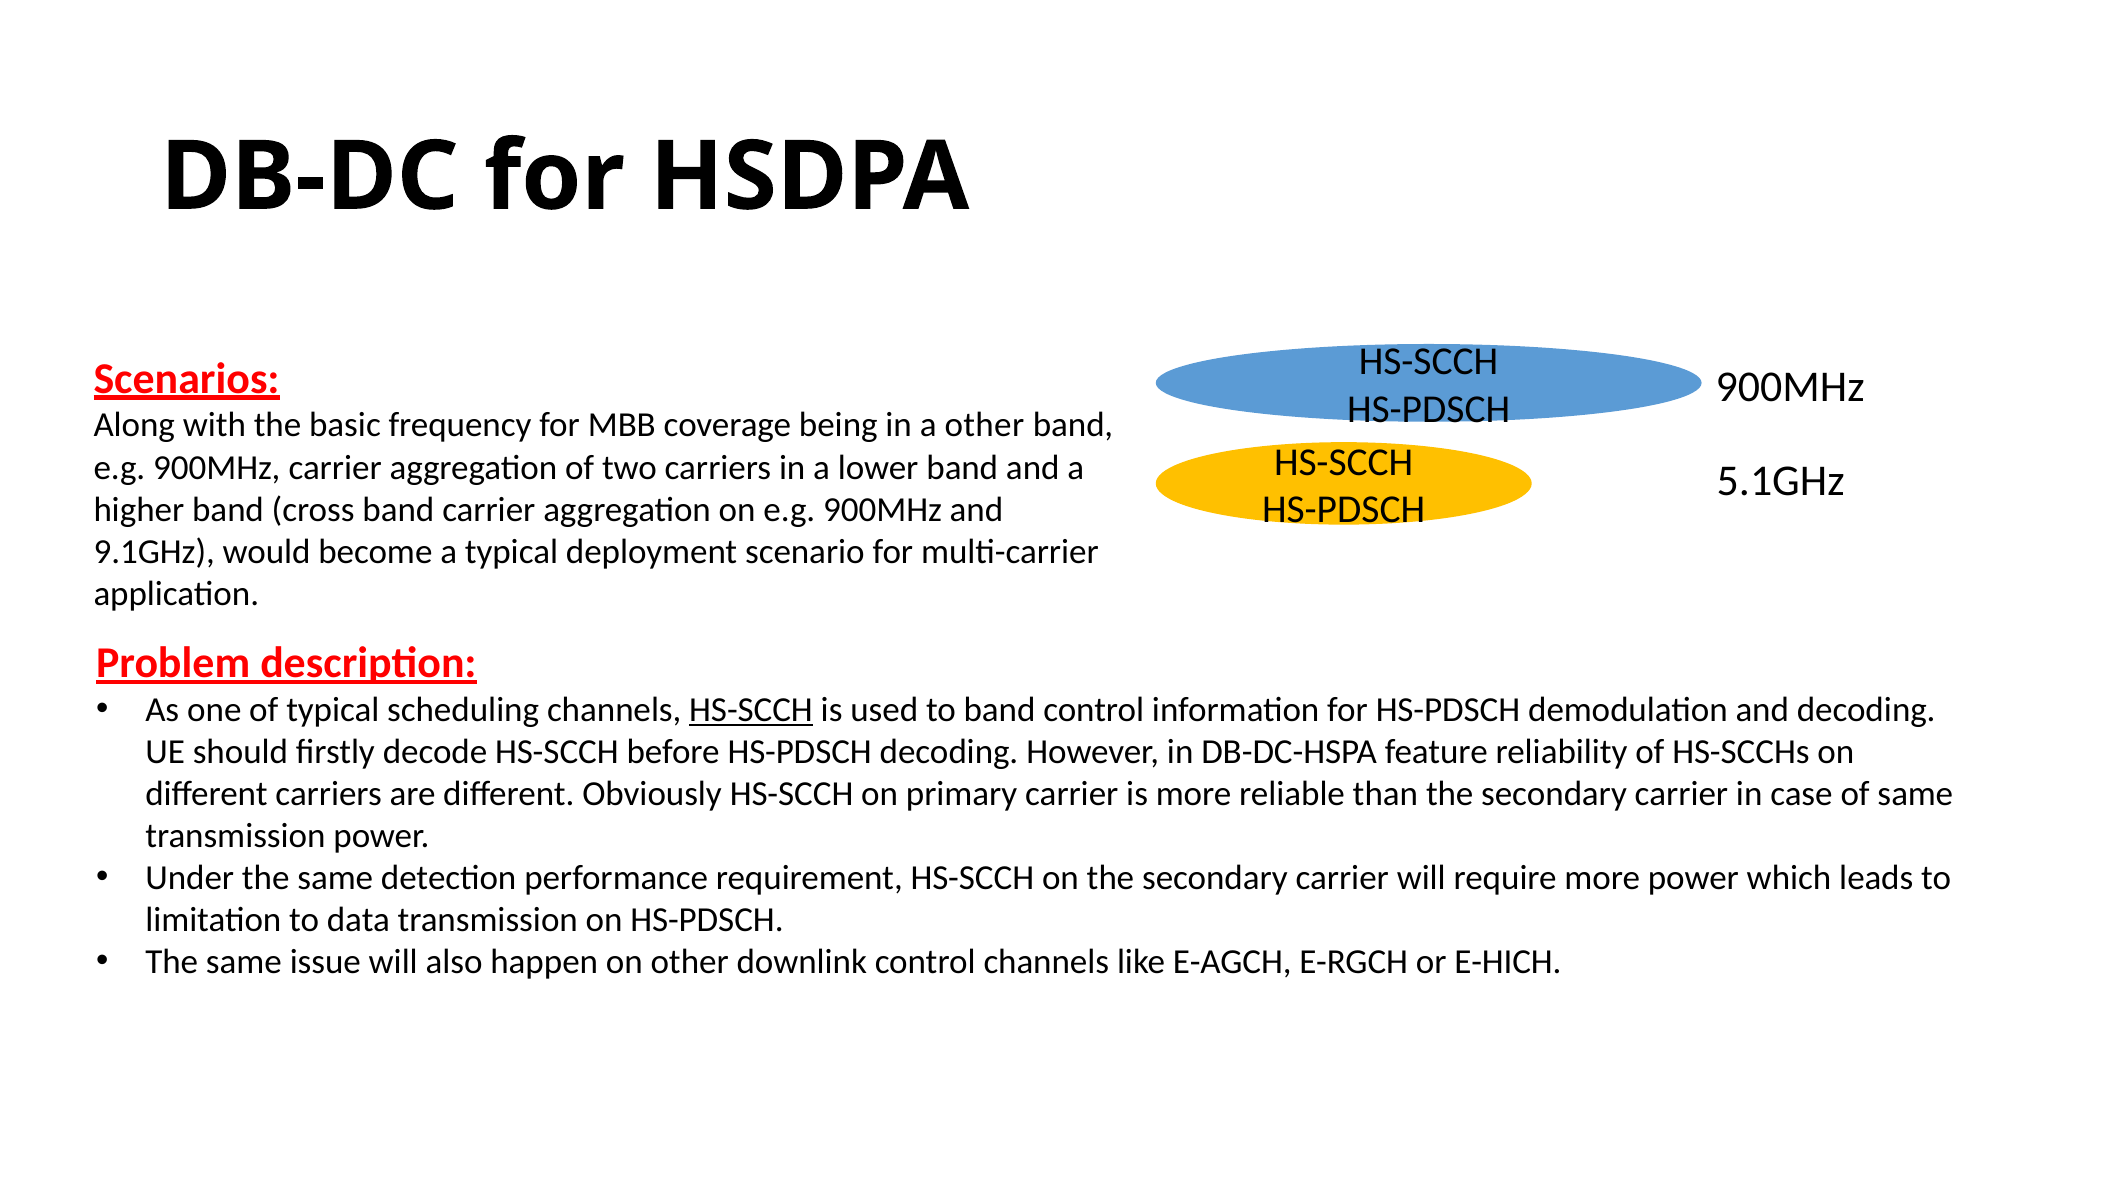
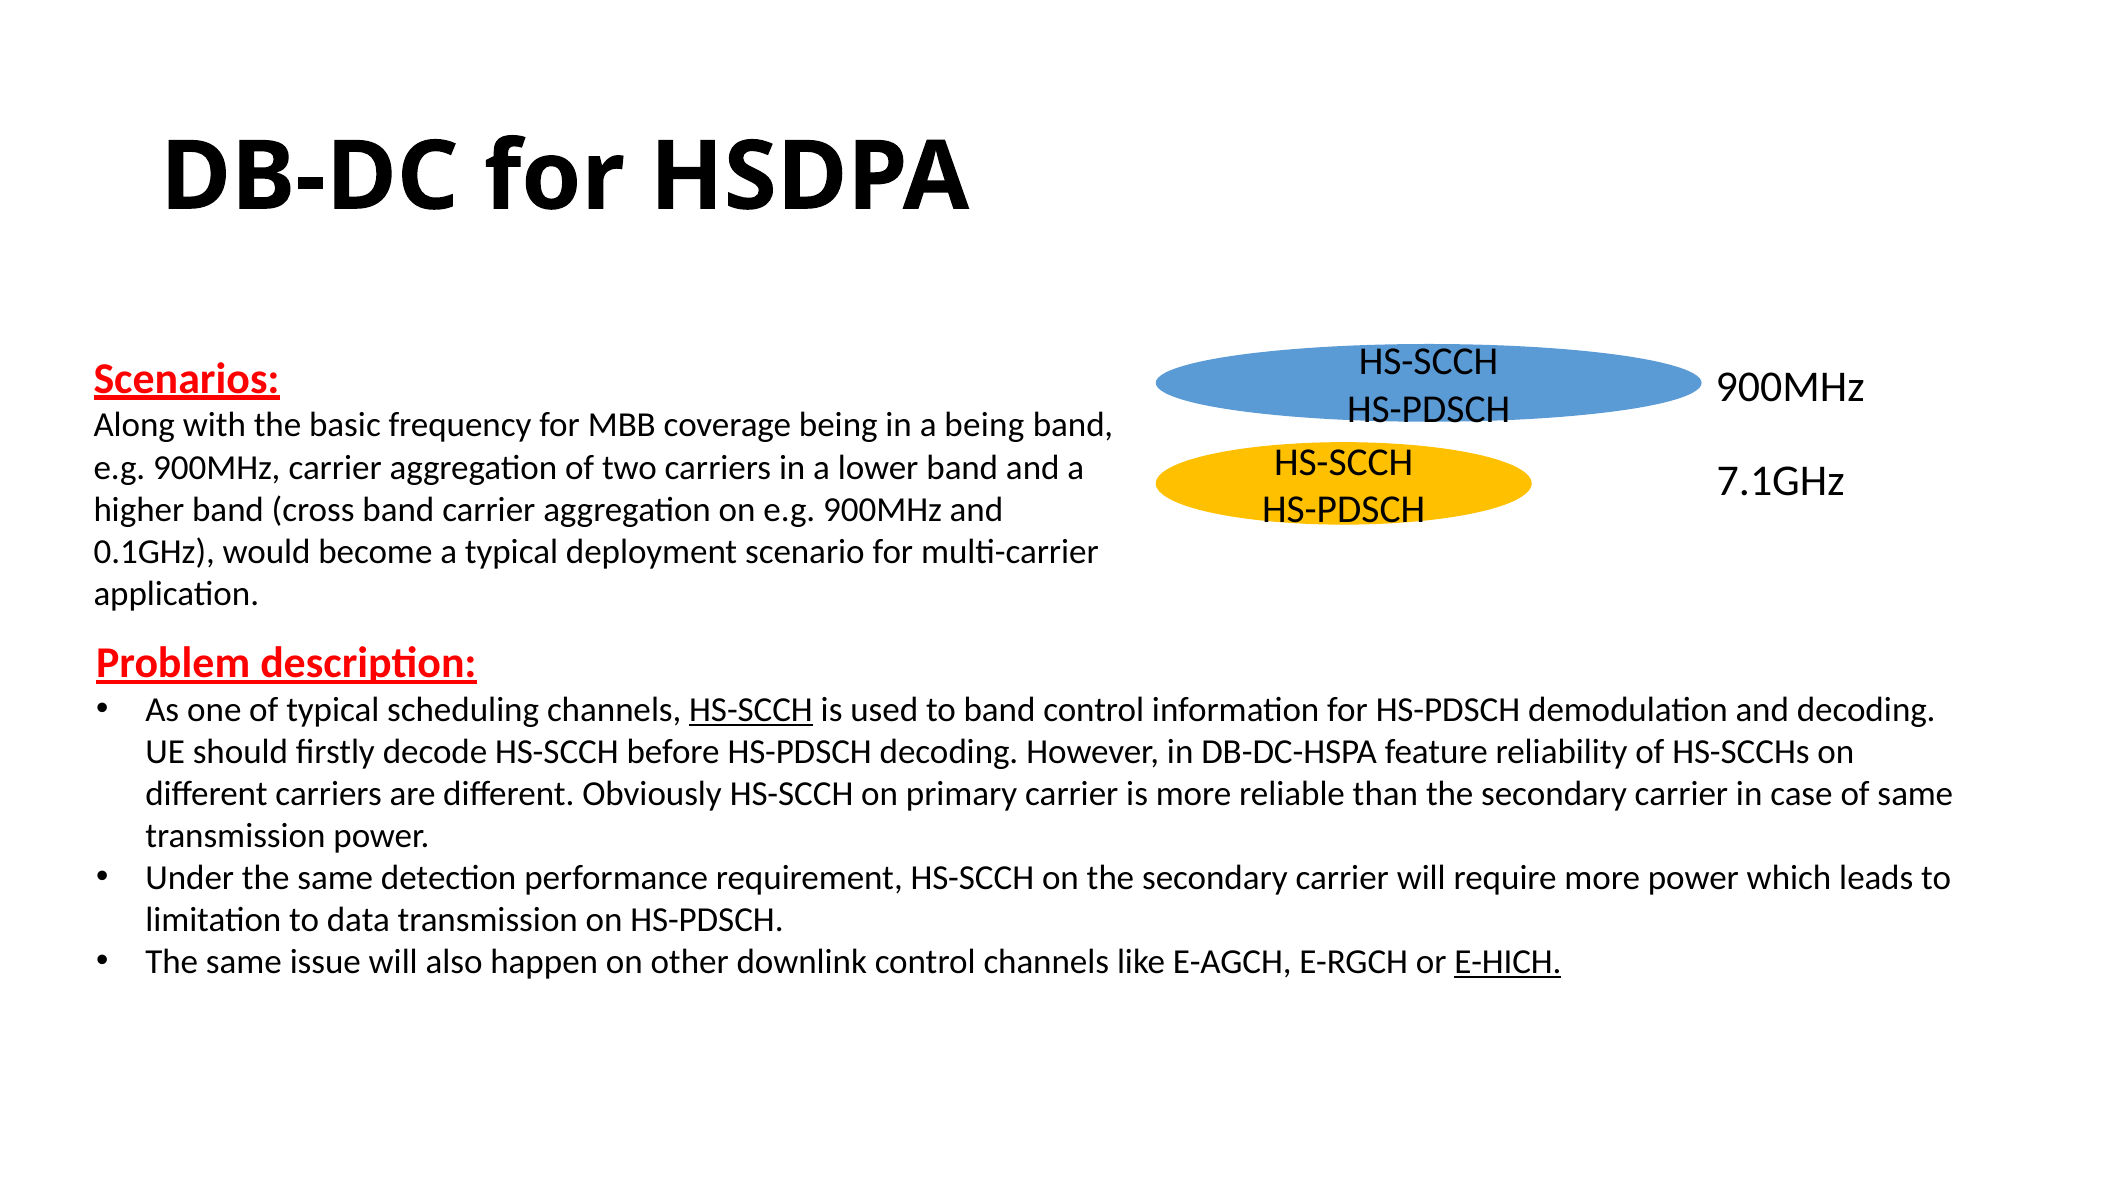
a other: other -> being (984, 425)
5.1GHz: 5.1GHz -> 7.1GHz (1781, 481)
9.1GHz: 9.1GHz -> 0.1GHz (154, 552)
E-HICH underline: none -> present (1508, 962)
